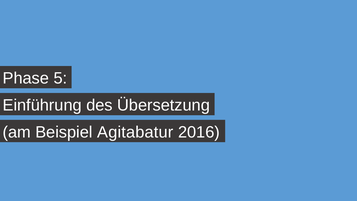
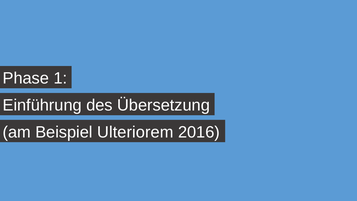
5: 5 -> 1 (60, 78)
Agitabatur: Agitabatur -> Ulteriorem (135, 132)
